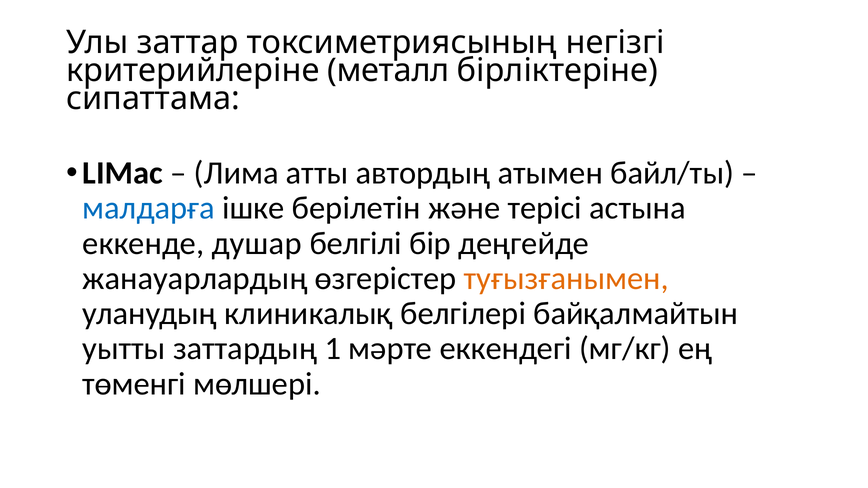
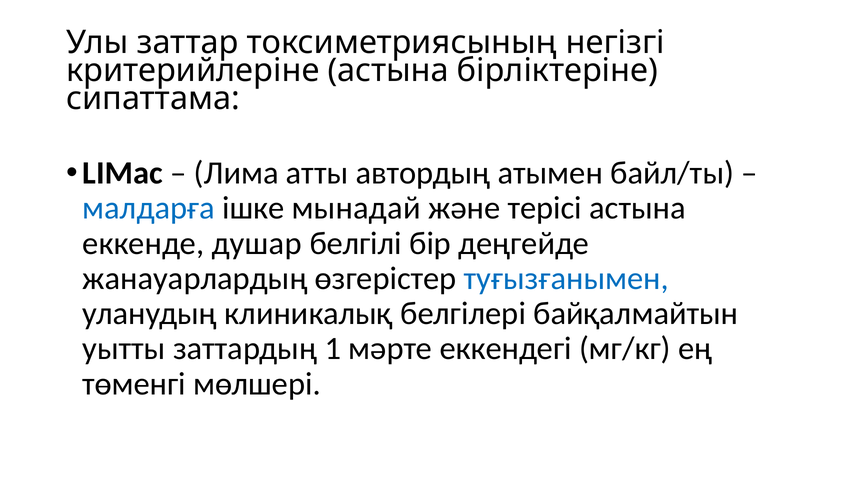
критерийлеріне металл: металл -> астына (388, 71)
берілетін: берілетін -> мынадай (356, 208)
туғызғанымен colour: orange -> blue (566, 279)
